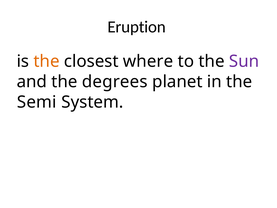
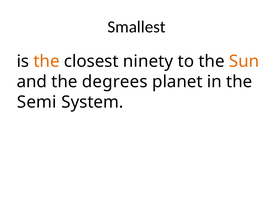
Eruption: Eruption -> Smallest (137, 27)
where: where -> ninety (148, 61)
Sun colour: purple -> orange (244, 61)
